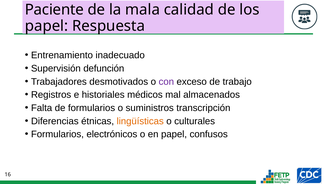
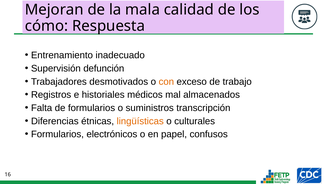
Paciente: Paciente -> Mejoran (54, 10)
papel: papel -> cómo (47, 26)
con colour: purple -> orange (166, 82)
